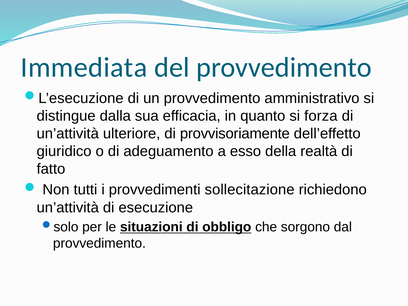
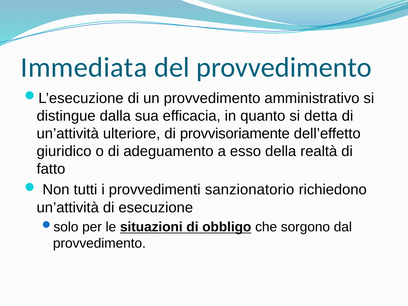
forza: forza -> detta (321, 116)
sollecitazione: sollecitazione -> sanzionatorio (250, 190)
